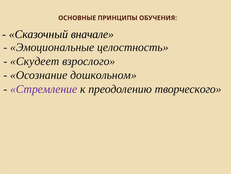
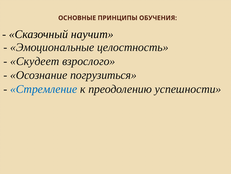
вначале: вначале -> научит (92, 34)
дошкольном: дошкольном -> погрузиться (103, 75)
Стремление colour: purple -> blue (44, 89)
творческого: творческого -> успешности (188, 89)
